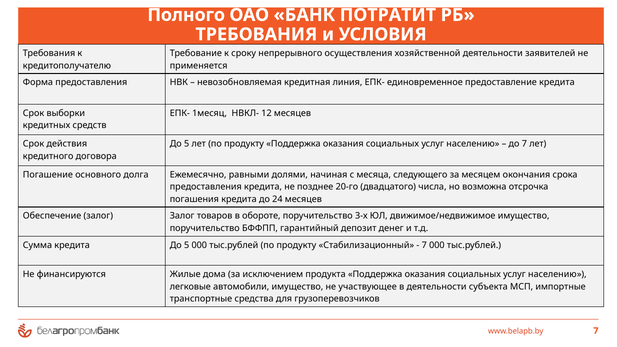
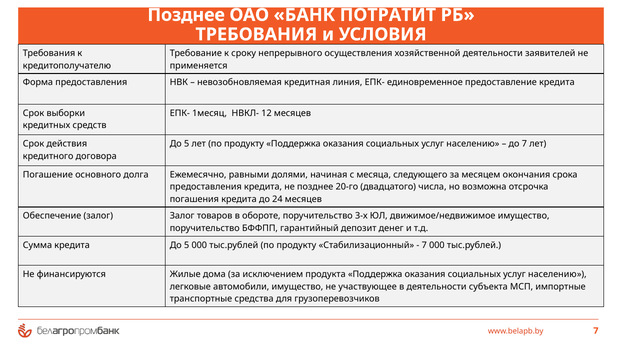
Полного: Полного -> Позднее (186, 15)
